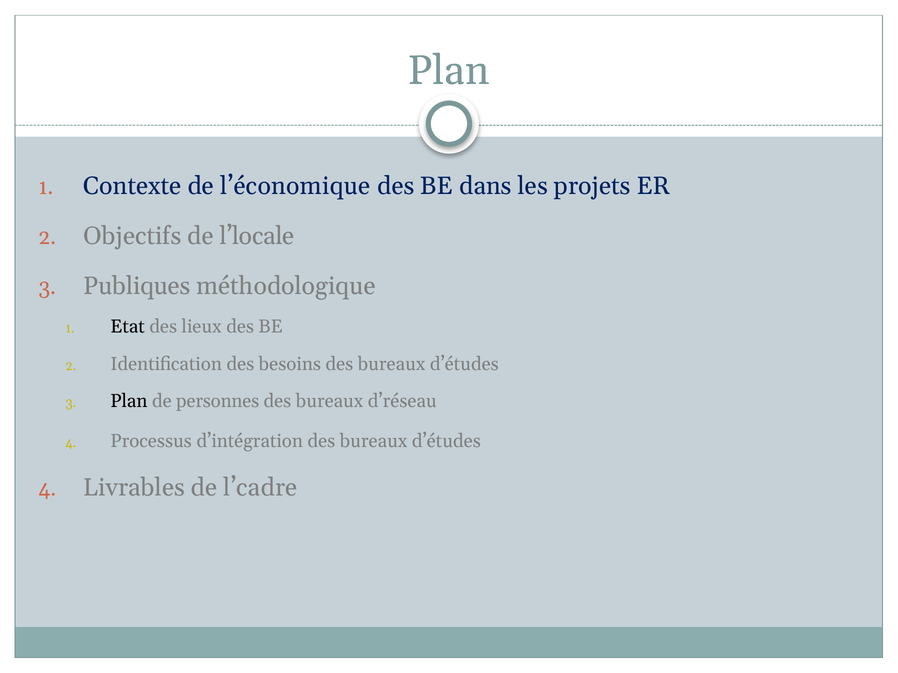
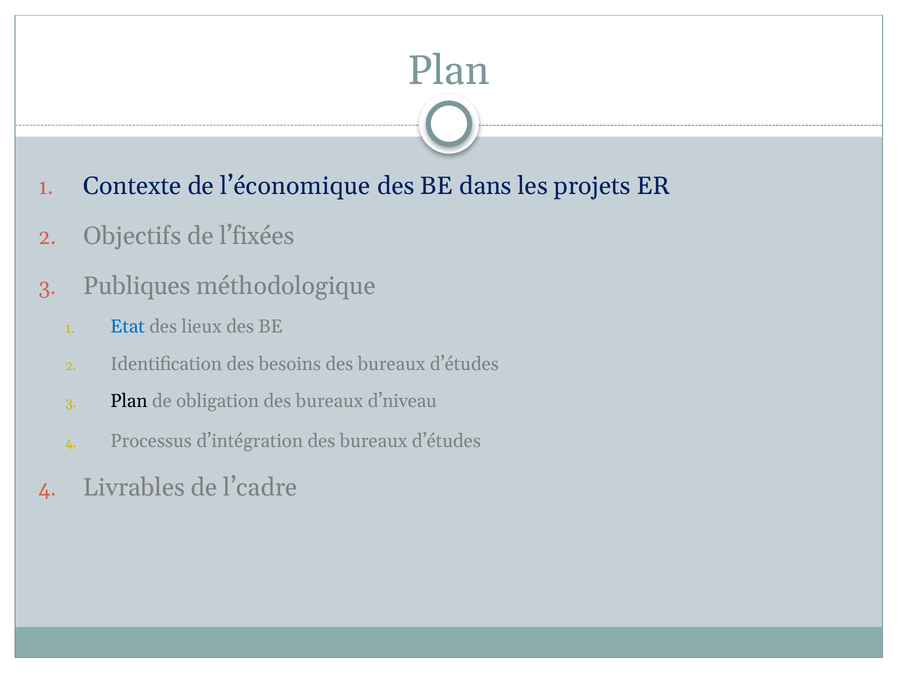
l’locale: l’locale -> l’fixées (257, 236)
Etat colour: black -> blue (128, 327)
personnes: personnes -> obligation (218, 402)
d’réseau: d’réseau -> d’niveau (402, 402)
